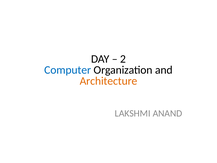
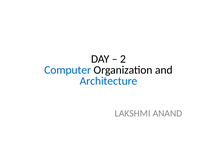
Architecture colour: orange -> blue (109, 81)
